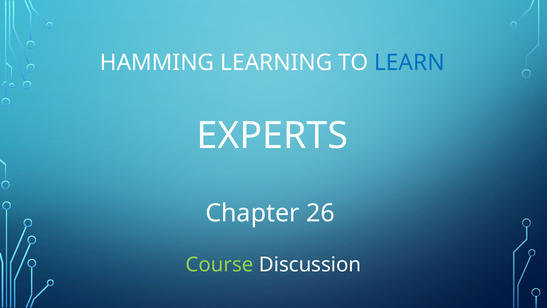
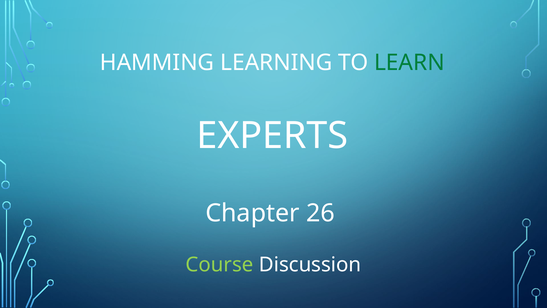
LEARN colour: blue -> green (409, 62)
